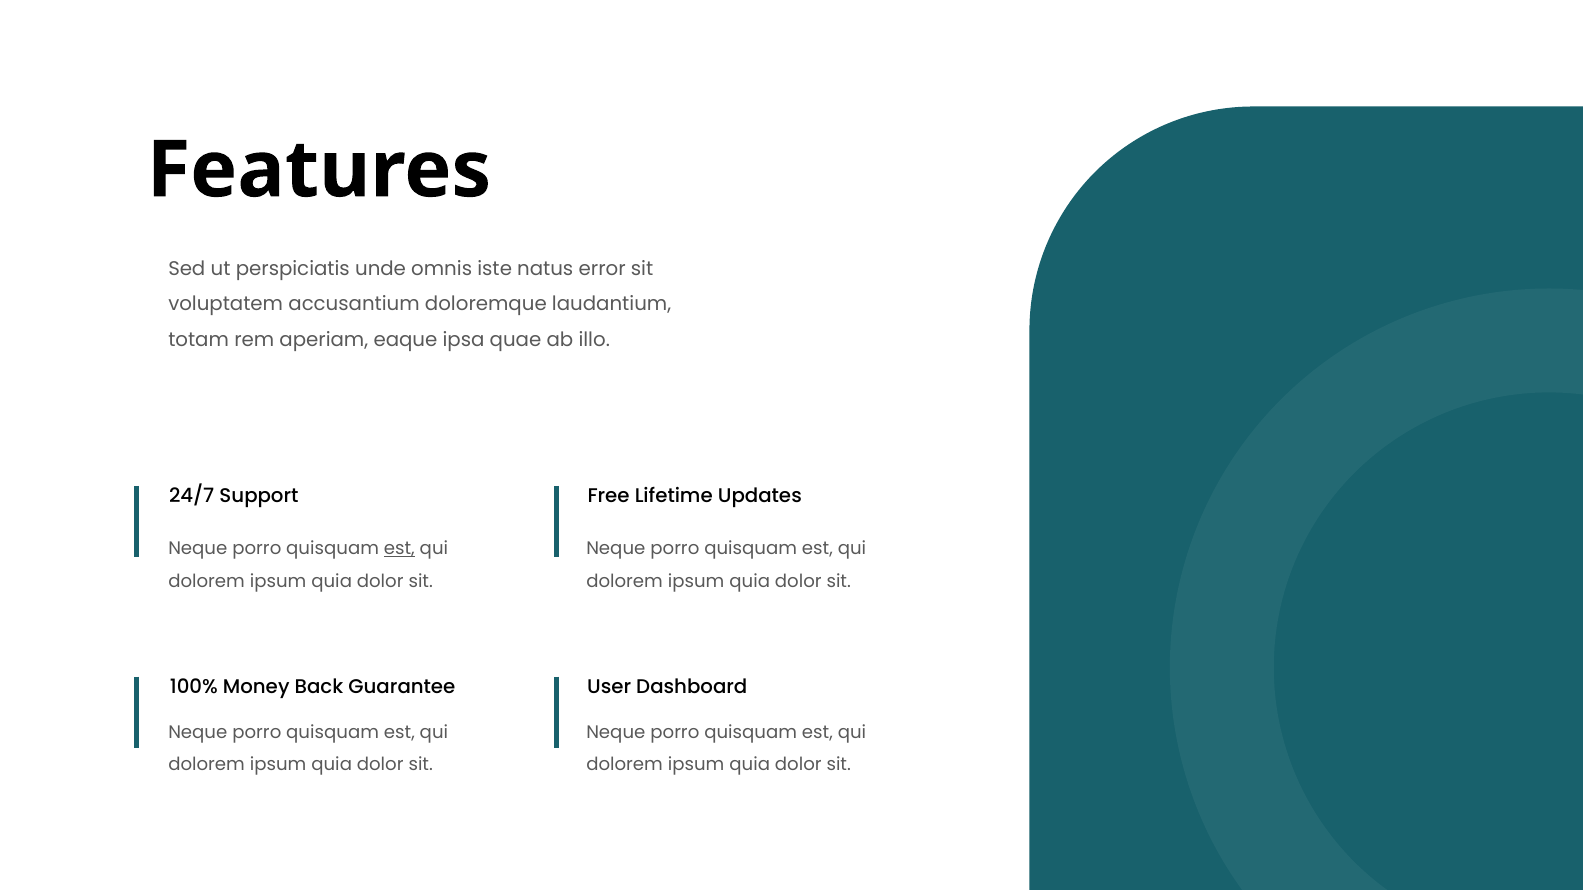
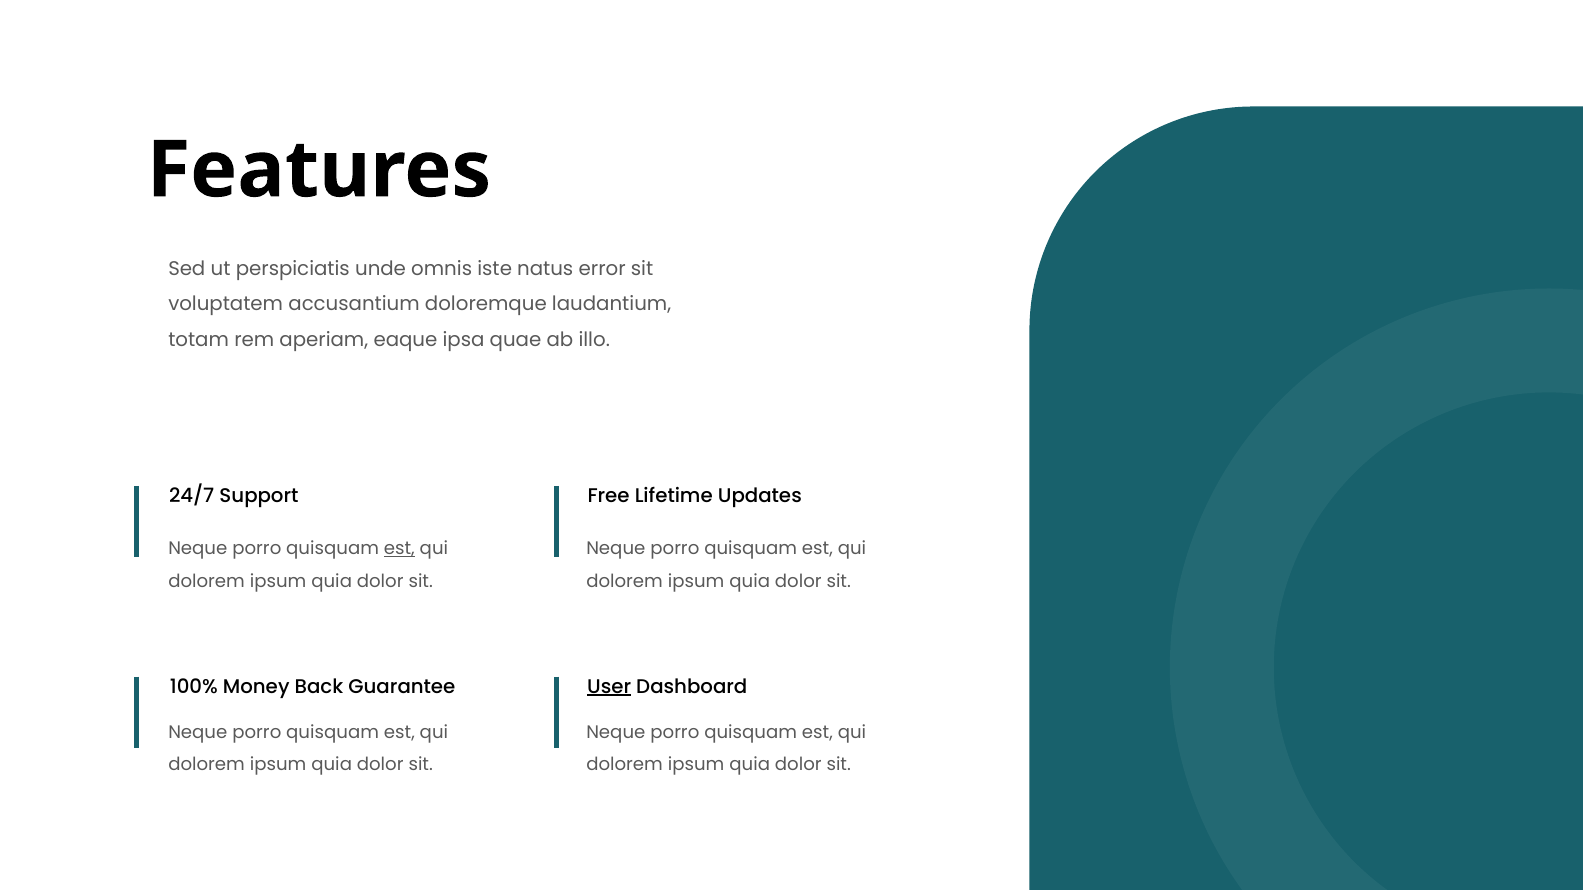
User underline: none -> present (609, 687)
